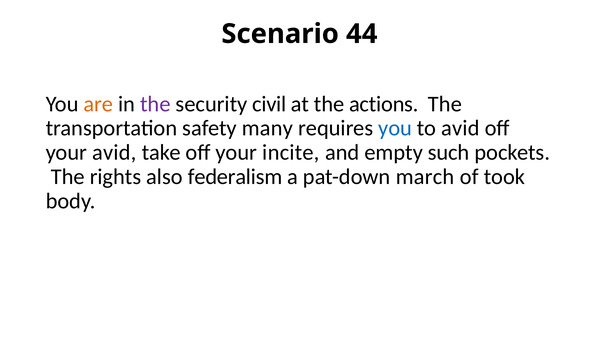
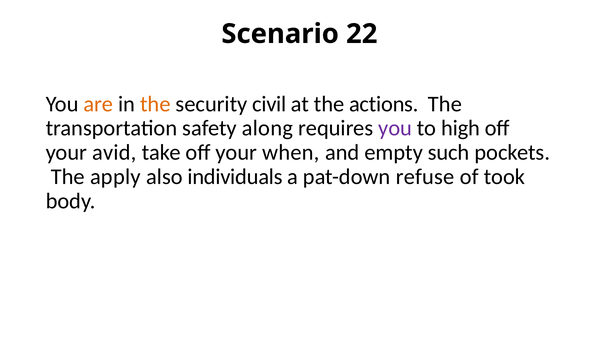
44: 44 -> 22 (362, 34)
the colour: purple -> orange (155, 104)
many: many -> along (267, 128)
you colour: blue -> purple (395, 128)
to avid: avid -> high (461, 128)
incite: incite -> when (291, 152)
rights: rights -> apply (115, 177)
federalism: federalism -> individuals (235, 177)
march: march -> refuse (425, 177)
